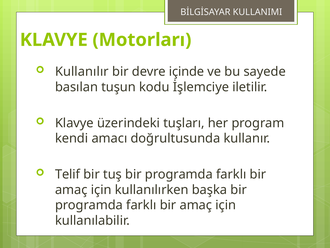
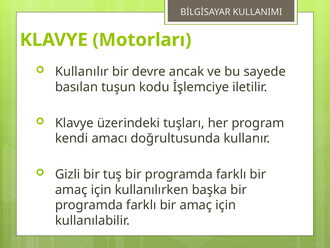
içinde: içinde -> ancak (187, 72)
Telif: Telif -> Gizli (68, 174)
